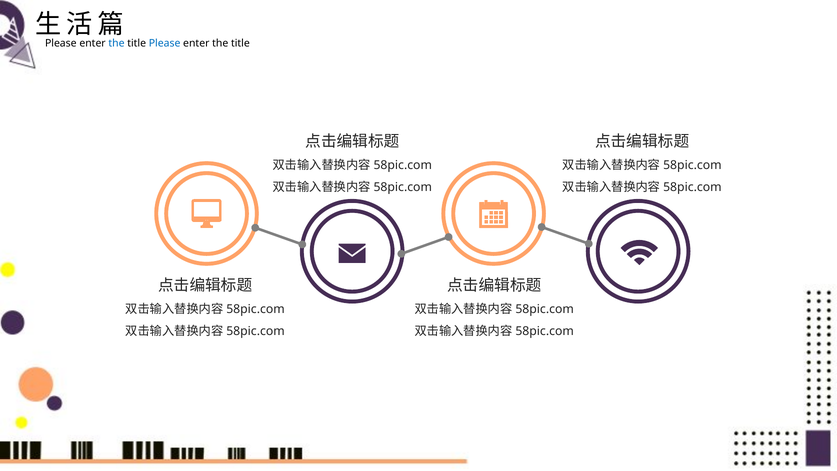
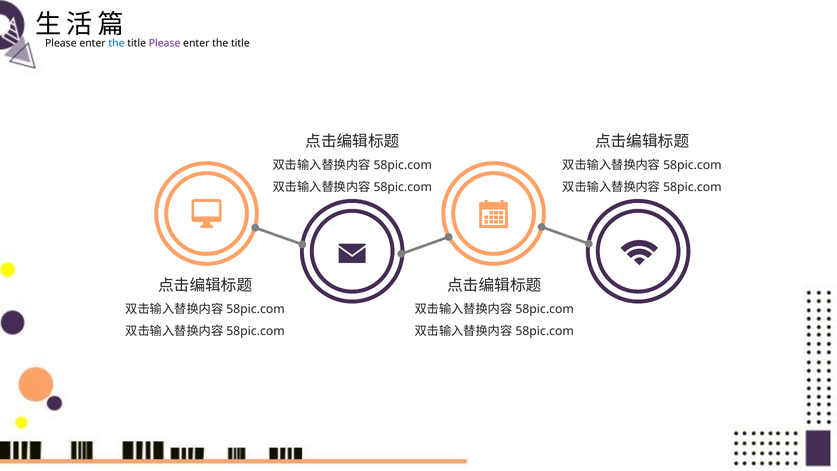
Please colour: blue -> purple (165, 43)
